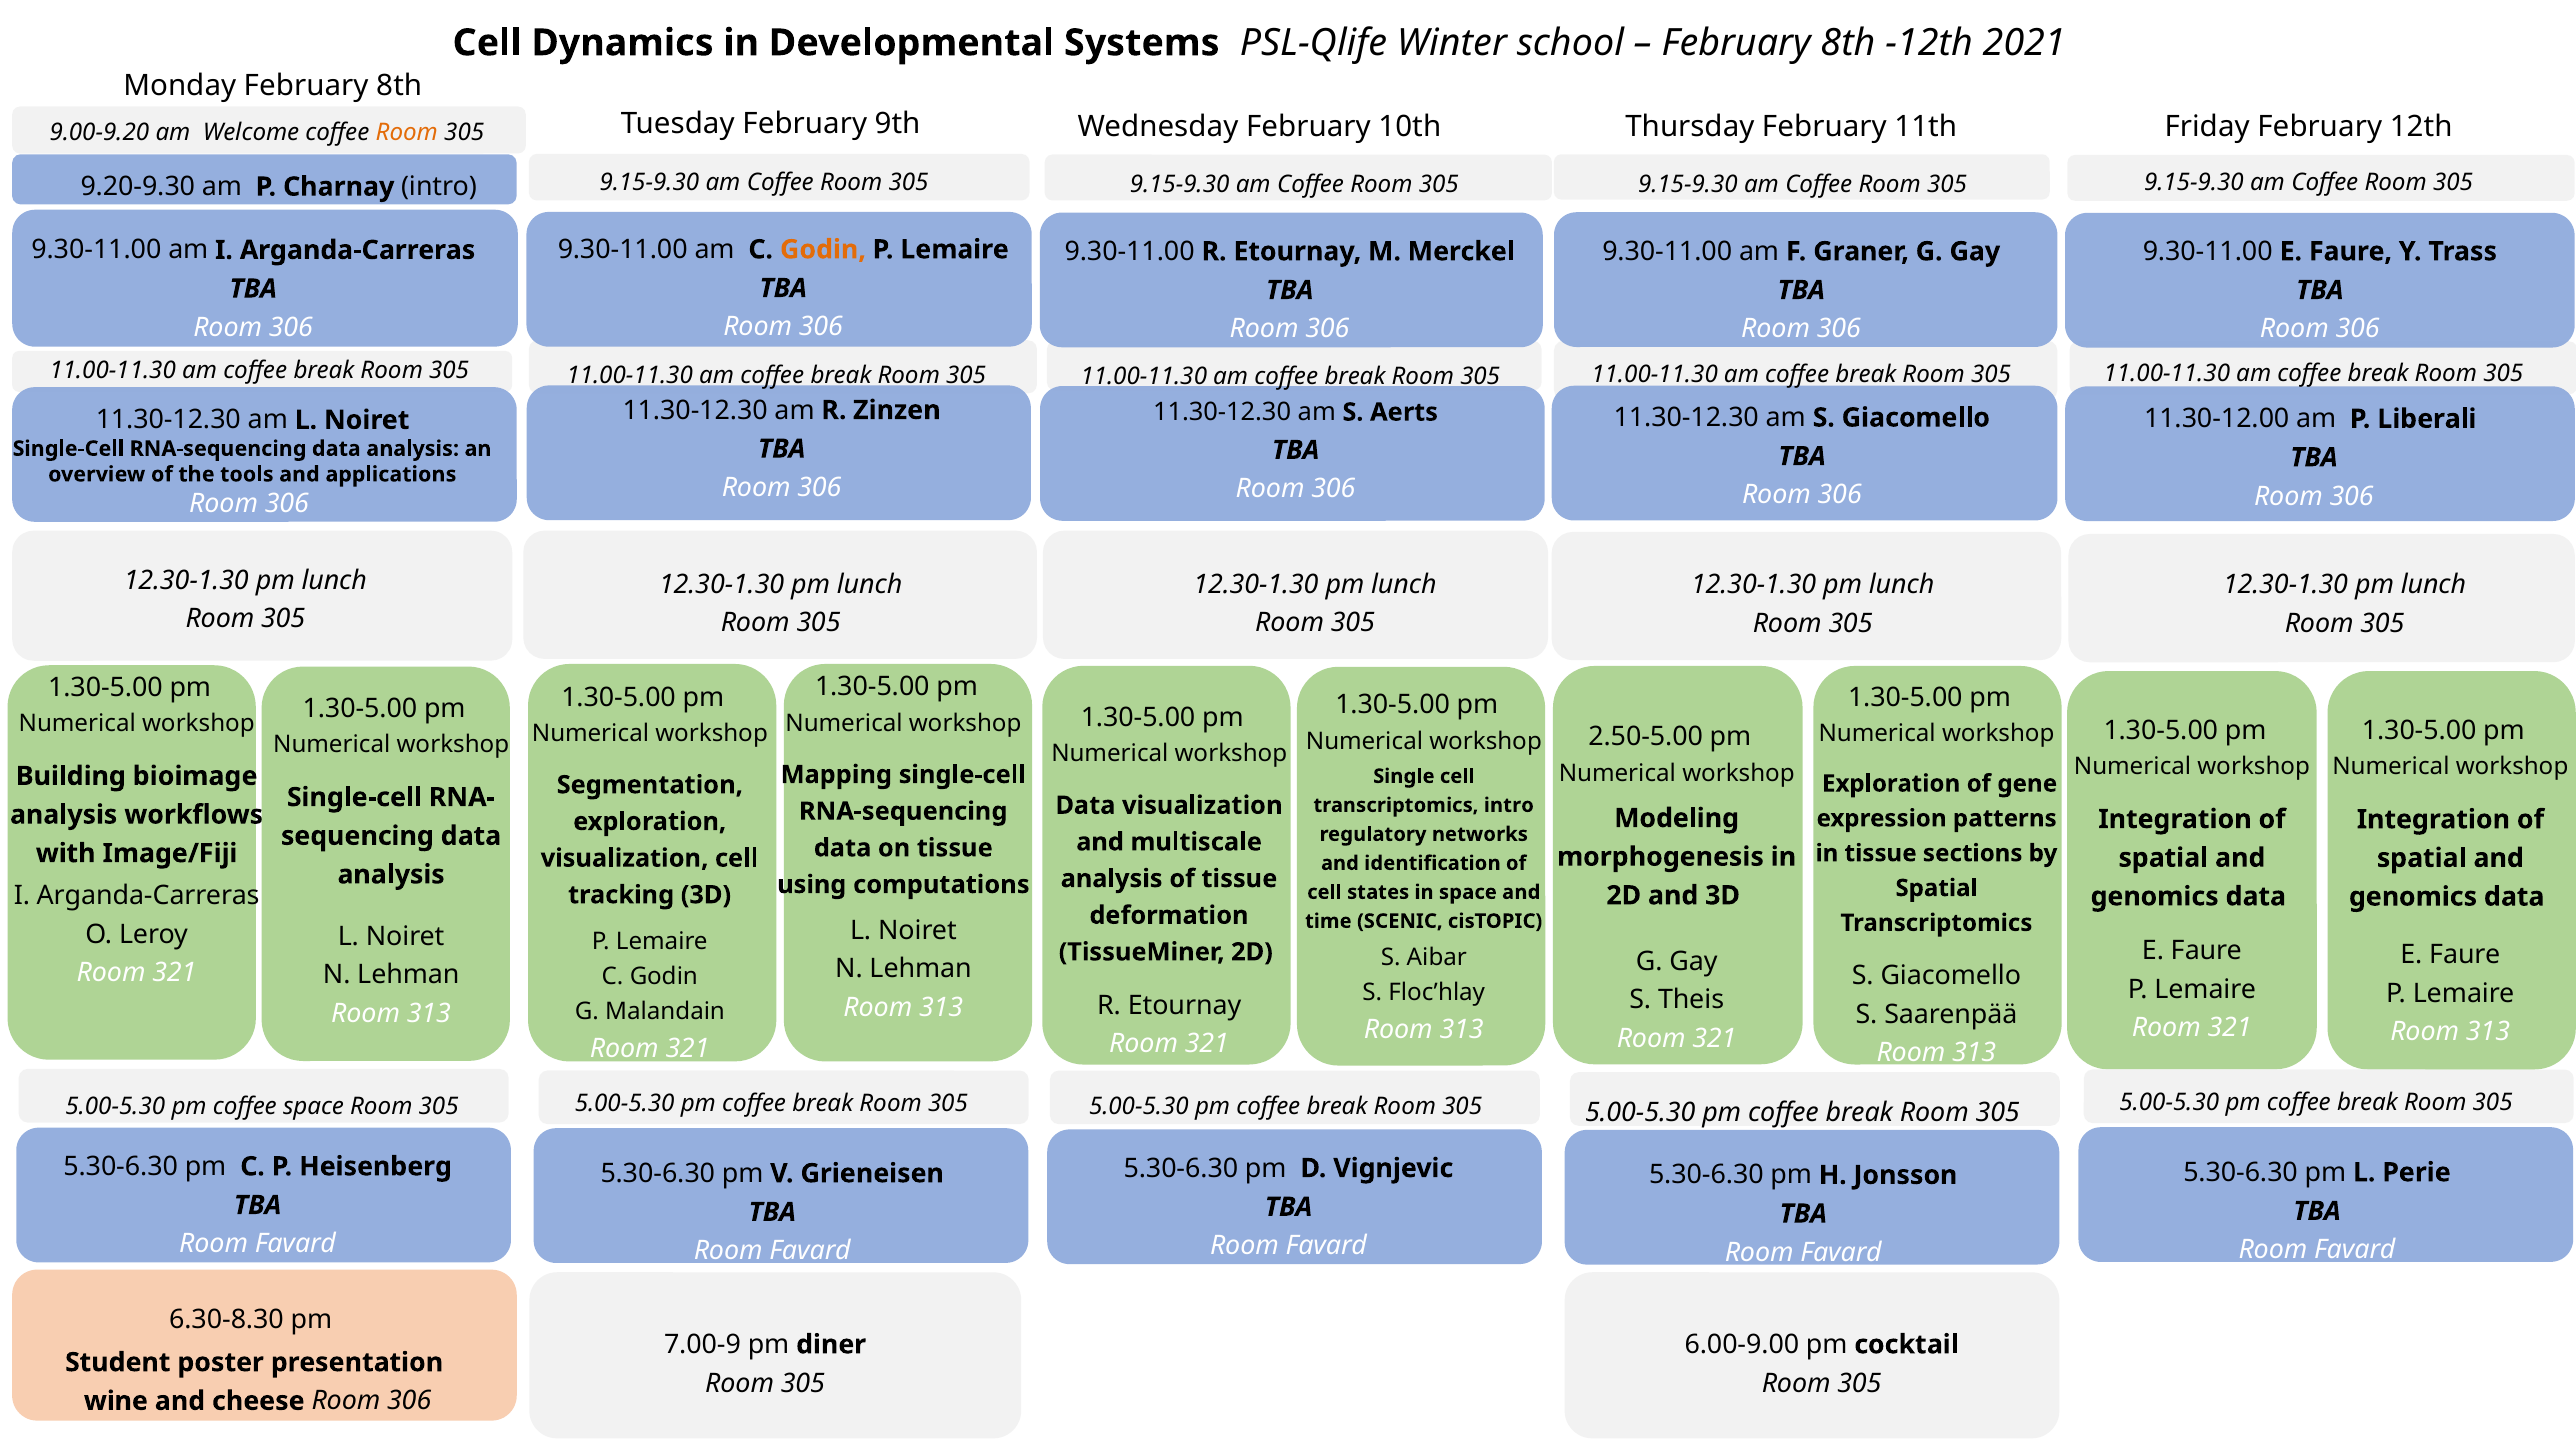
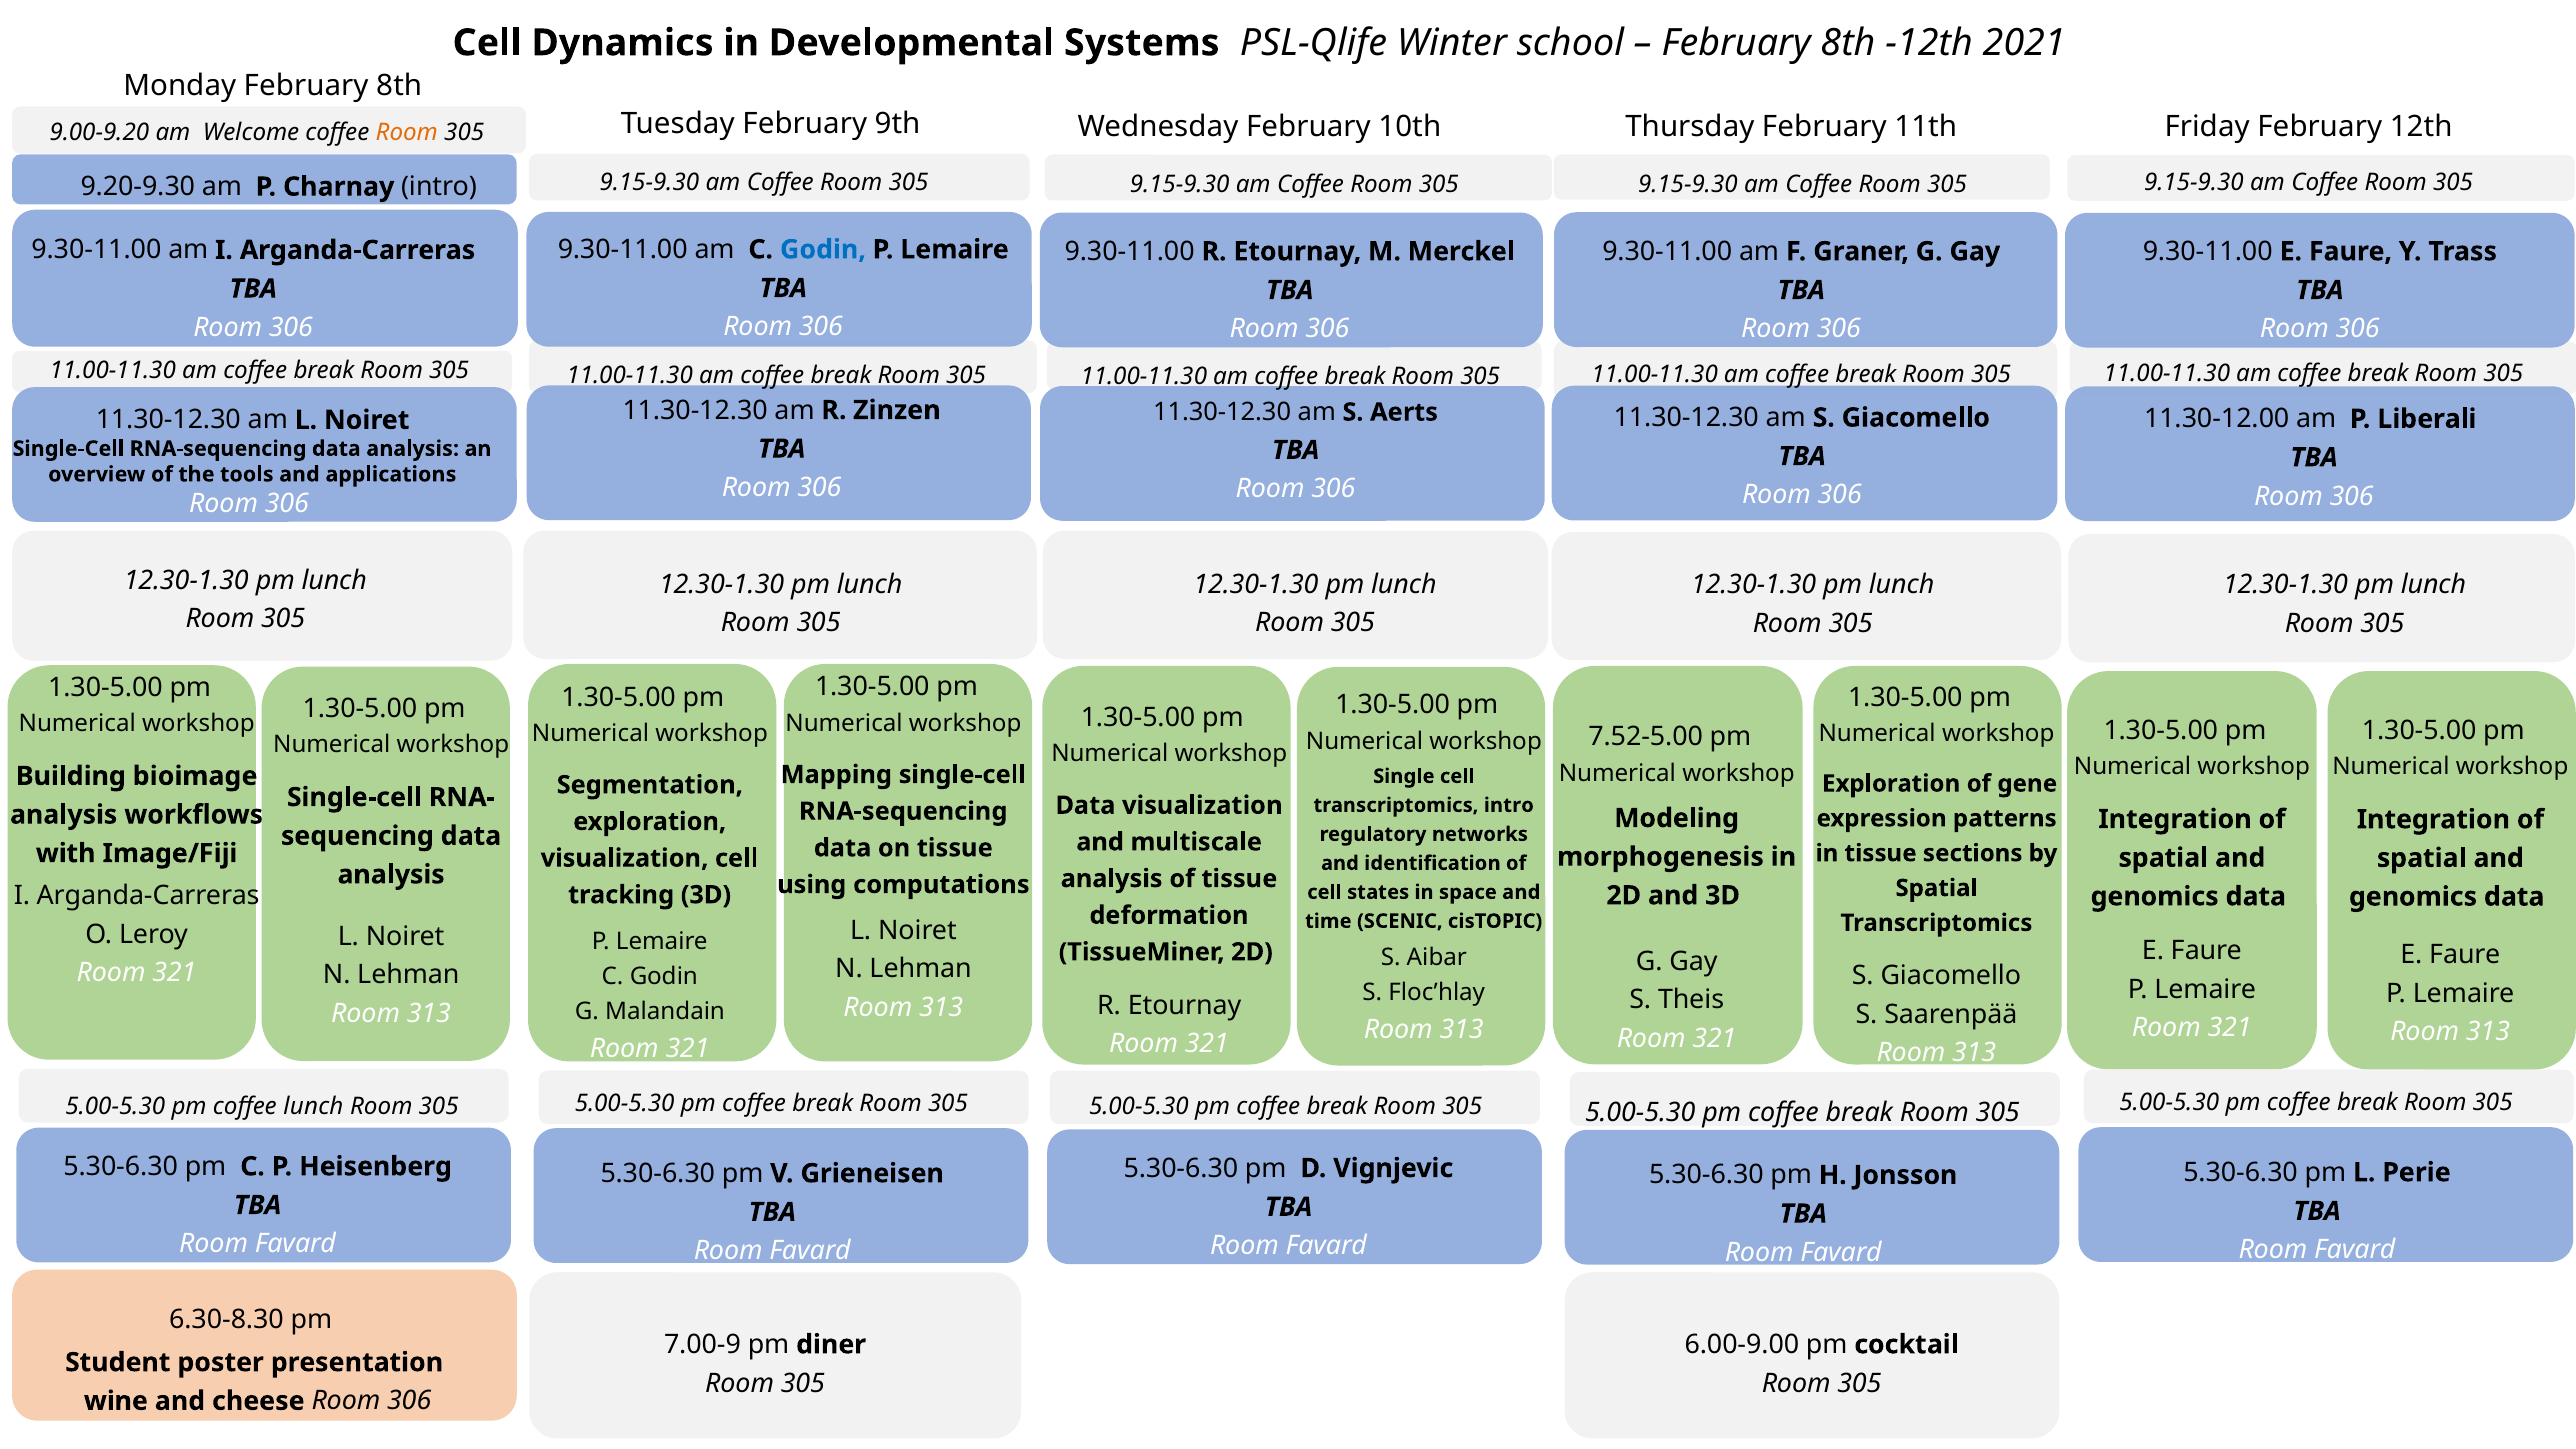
Godin colour: orange -> blue (823, 250)
2.50-5.00: 2.50-5.00 -> 7.52-5.00 (1646, 737)
coffee space: space -> lunch (313, 1106)
